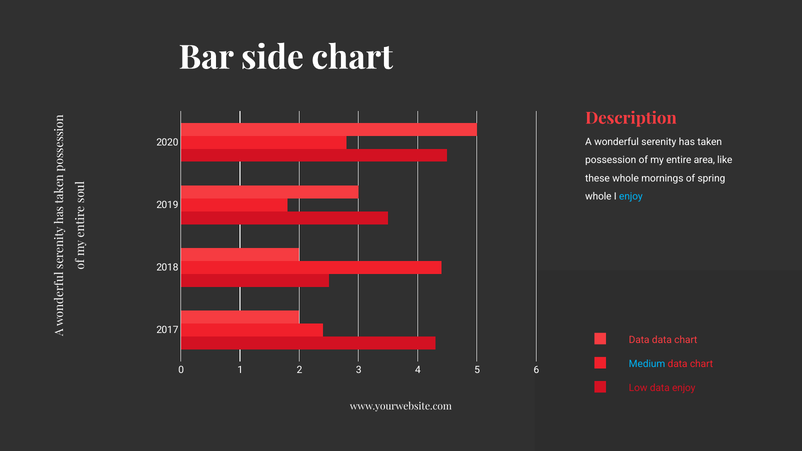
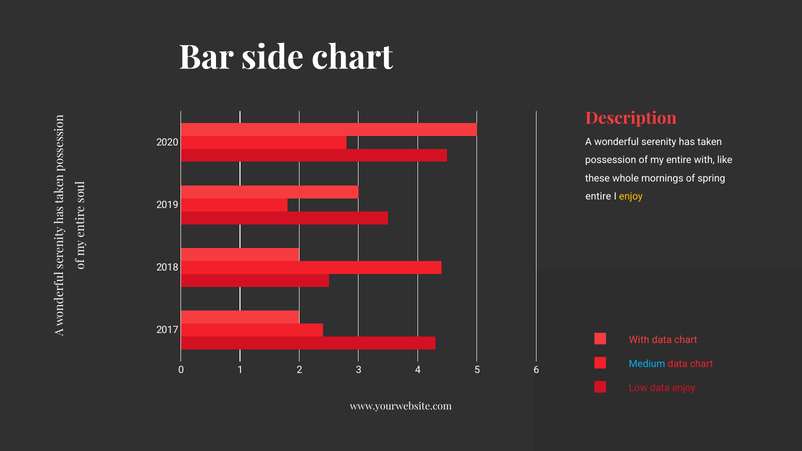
entire area: area -> with (704, 160)
whole: whole -> entire (598, 196)
enjoy colour: light blue -> yellow (631, 196)
Data: Data -> With (639, 340)
